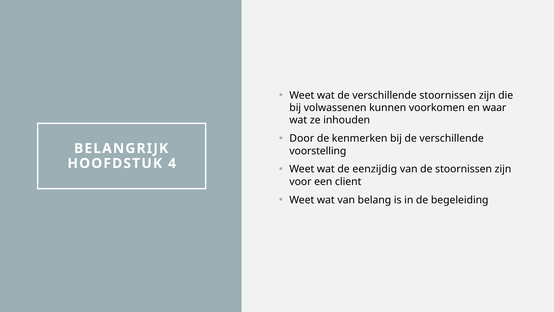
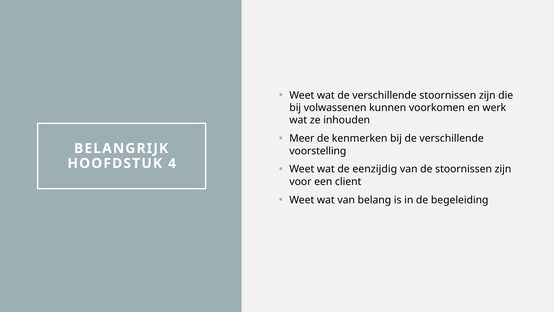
waar: waar -> werk (494, 108)
Door: Door -> Meer (302, 138)
